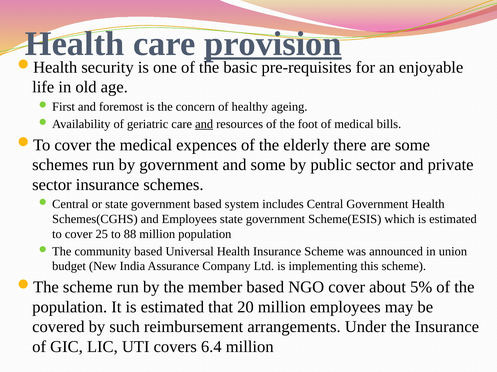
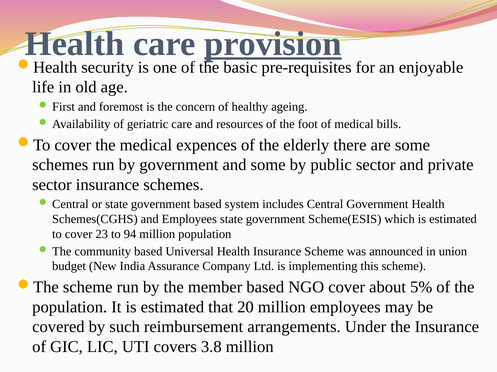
and underline: present -> none (204, 124)
25: 25 -> 23 (102, 234)
88: 88 -> 94 (130, 234)
6.4: 6.4 -> 3.8 (211, 347)
